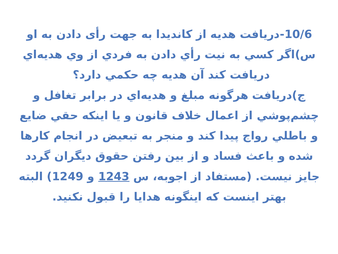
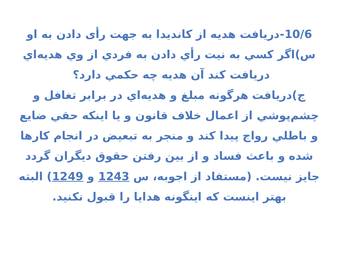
1249 underline: none -> present (68, 176)
